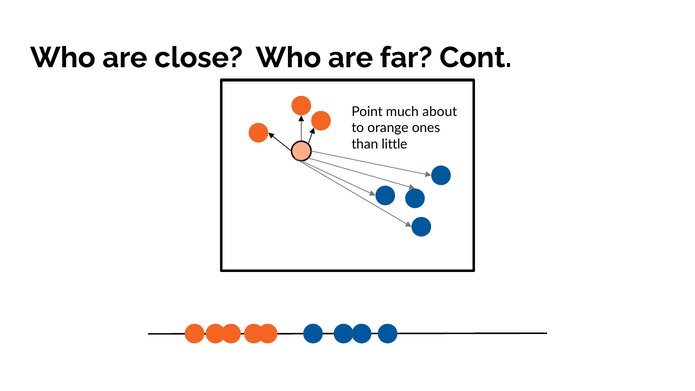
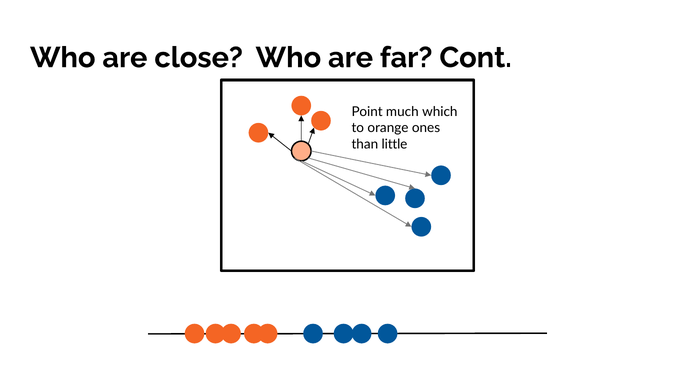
about: about -> which (440, 112)
